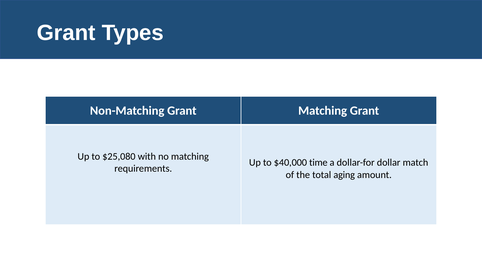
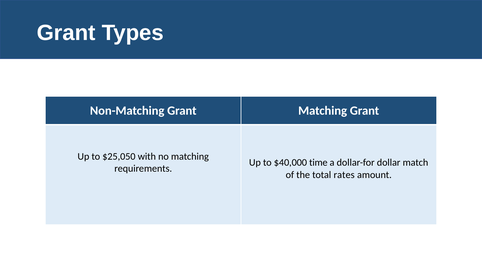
$25,080: $25,080 -> $25,050 (119, 156)
aging: aging -> rates (344, 175)
